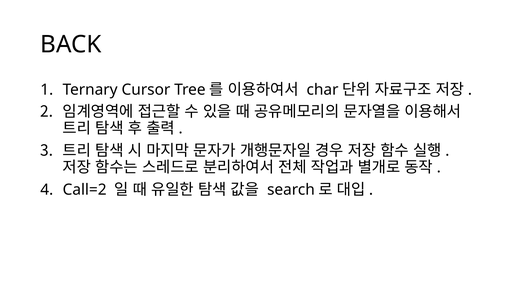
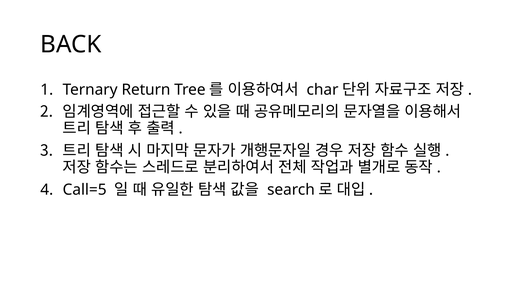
Cursor: Cursor -> Return (146, 89)
Call=2: Call=2 -> Call=5 (85, 189)
